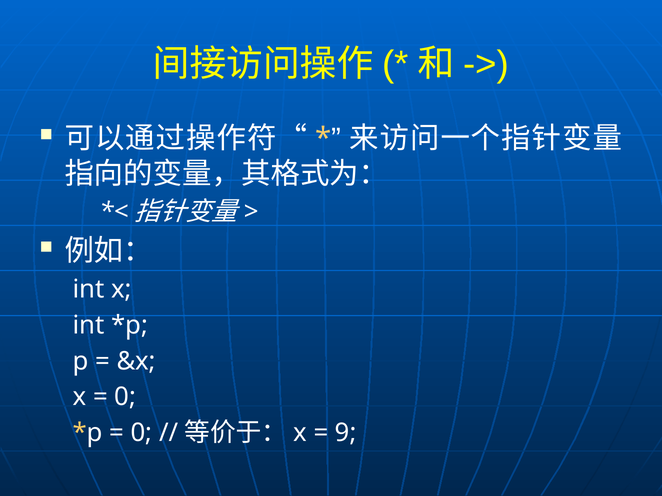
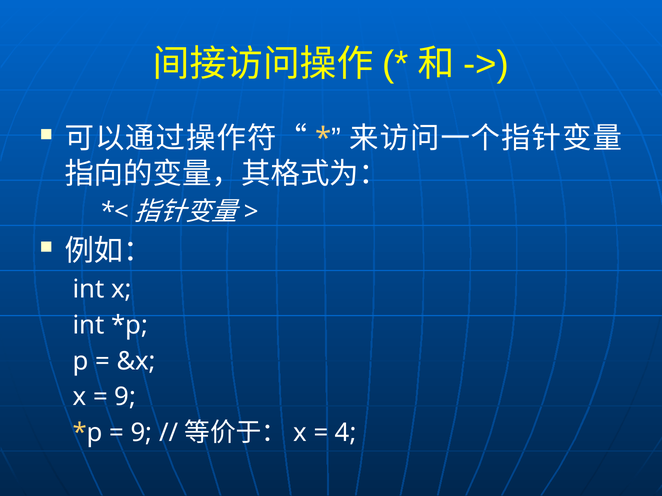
0: 0 -> 9 (125, 397)
0: 0 -> 9 (142, 433)
9: 9 -> 4 (346, 433)
